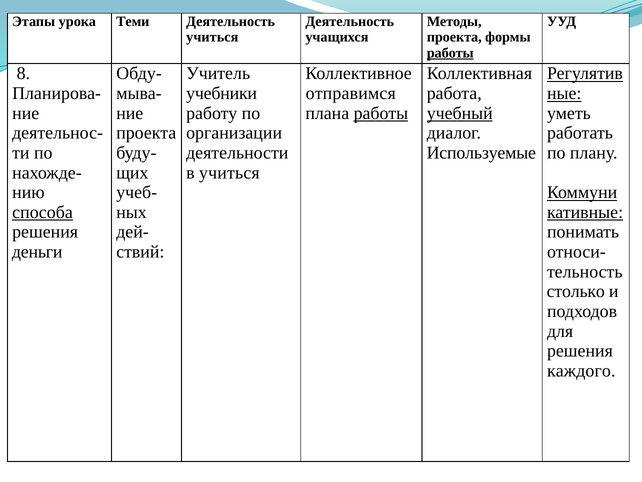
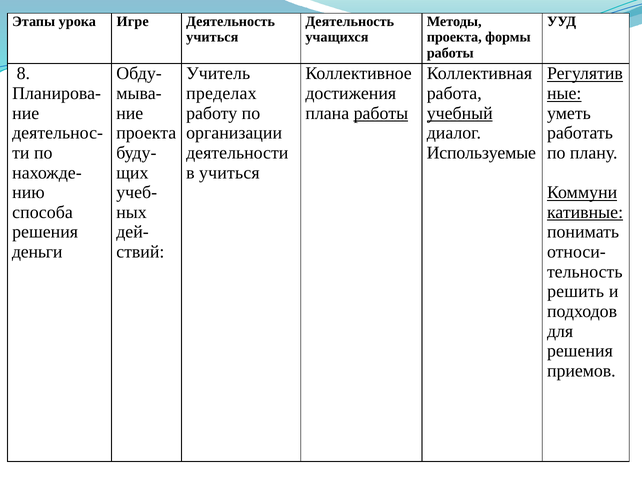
Теми: Теми -> Игре (133, 21)
работы underline: present -> none (450, 53)
учебники: учебники -> пределах (221, 93)
отправимся: отправимся -> достижения (351, 93)
способа underline: present -> none (43, 212)
столько: столько -> решить (576, 291)
каждого: каждого -> приемов (581, 370)
